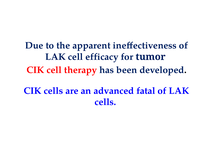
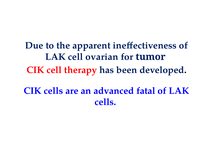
efficacy: efficacy -> ovarian (102, 57)
